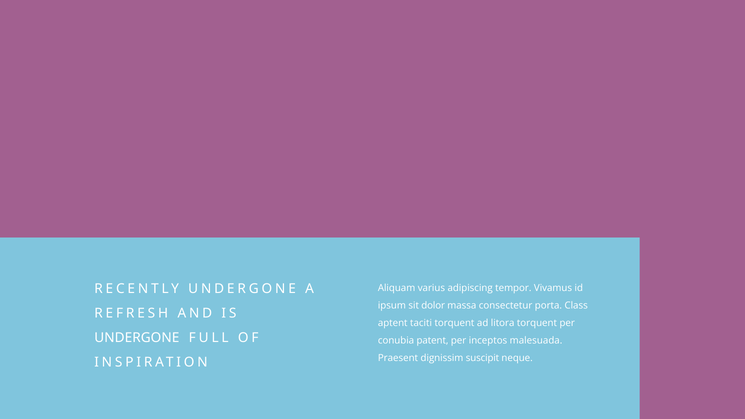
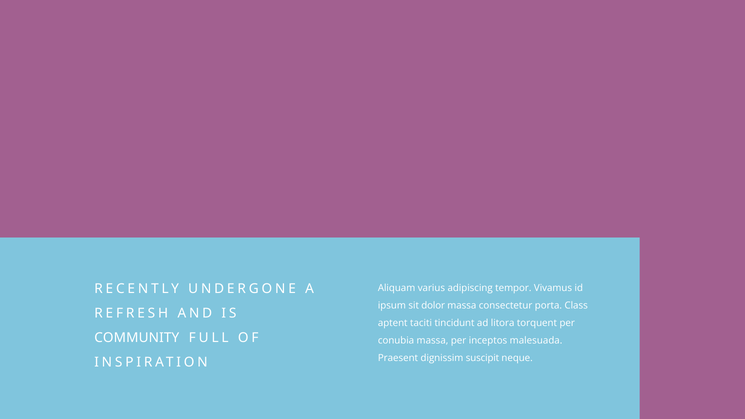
taciti torquent: torquent -> tincidunt (454, 323)
UNDERGONE: UNDERGONE -> COMMUNITY (137, 338)
conubia patent: patent -> massa (432, 341)
